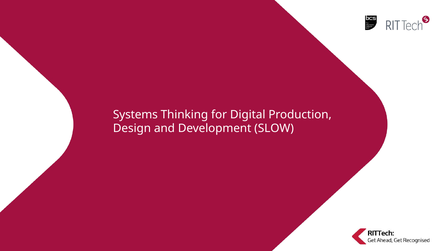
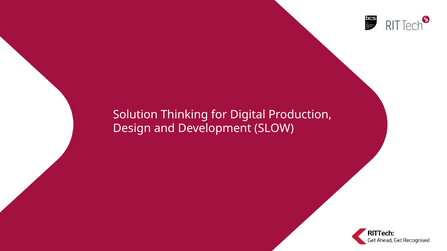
Systems: Systems -> Solution (135, 115)
